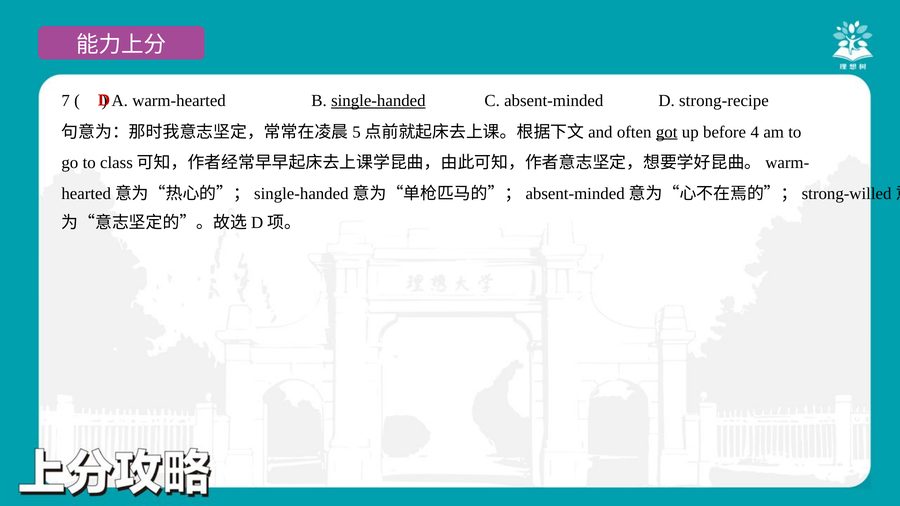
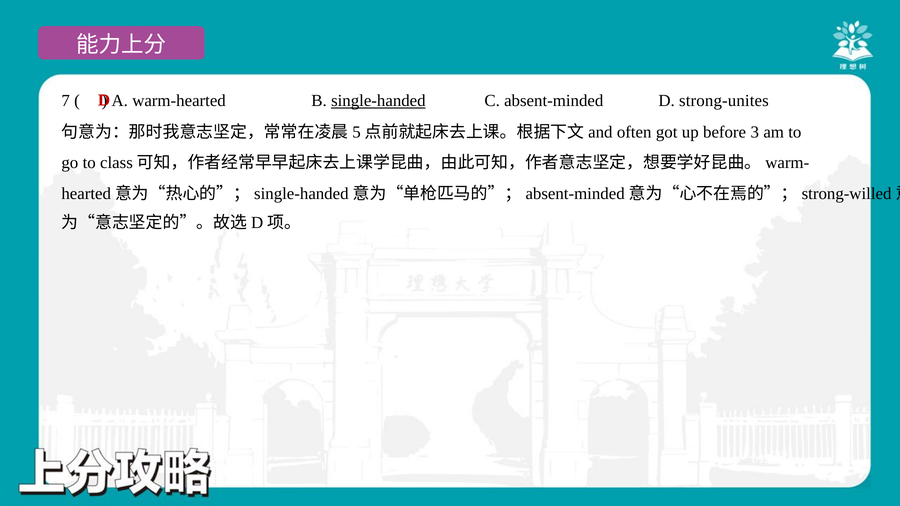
strong-recipe: strong-recipe -> strong-unites (724, 101)
got underline: present -> none (667, 132)
4: 4 -> 3 (755, 132)
